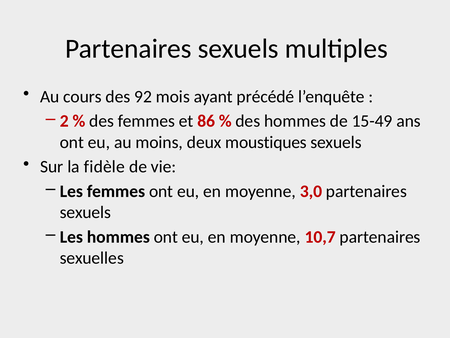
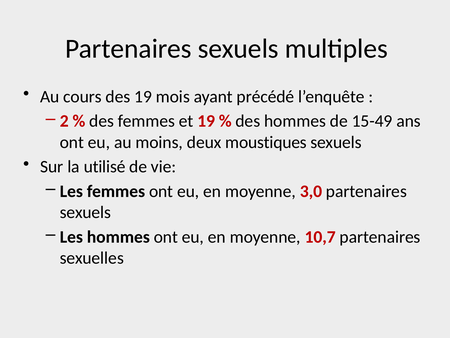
des 92: 92 -> 19 (143, 96)
et 86: 86 -> 19 (206, 121)
fidèle: fidèle -> utilisé (105, 167)
